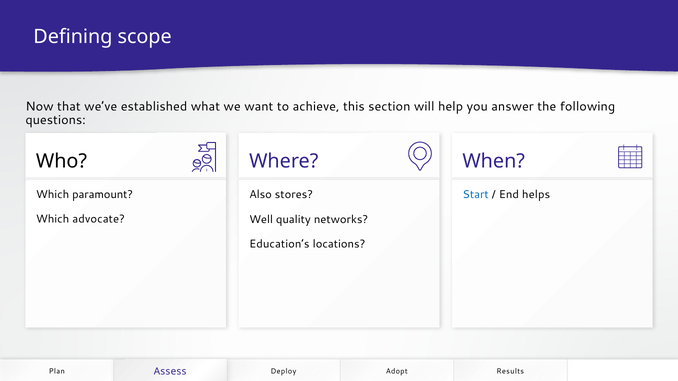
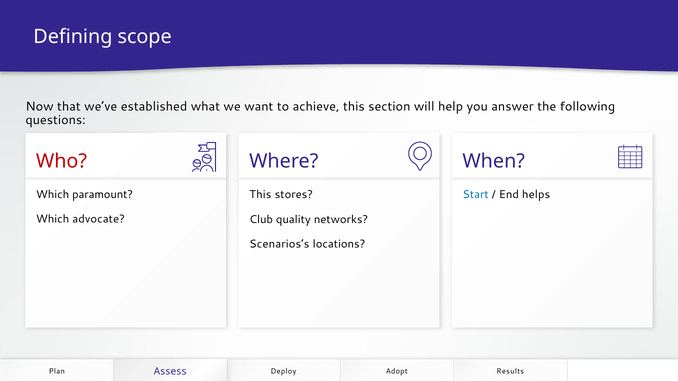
Who colour: black -> red (61, 161)
Also: Also -> This (260, 195)
Well: Well -> Club (261, 220)
Education’s: Education’s -> Scenarios’s (279, 244)
